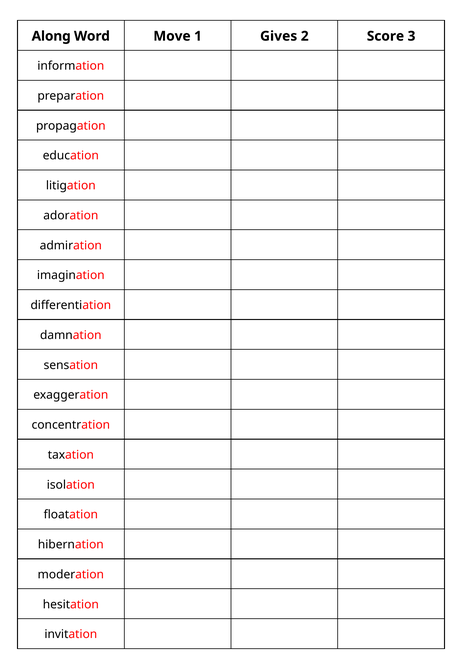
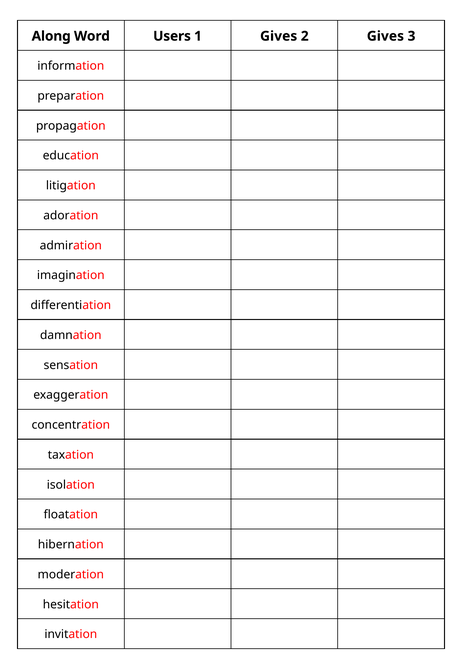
Move: Move -> Users (172, 36)
2 Score: Score -> Gives (385, 36)
